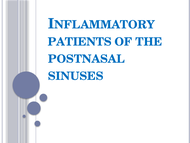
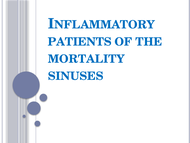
POSTNASAL: POSTNASAL -> MORTALITY (86, 59)
